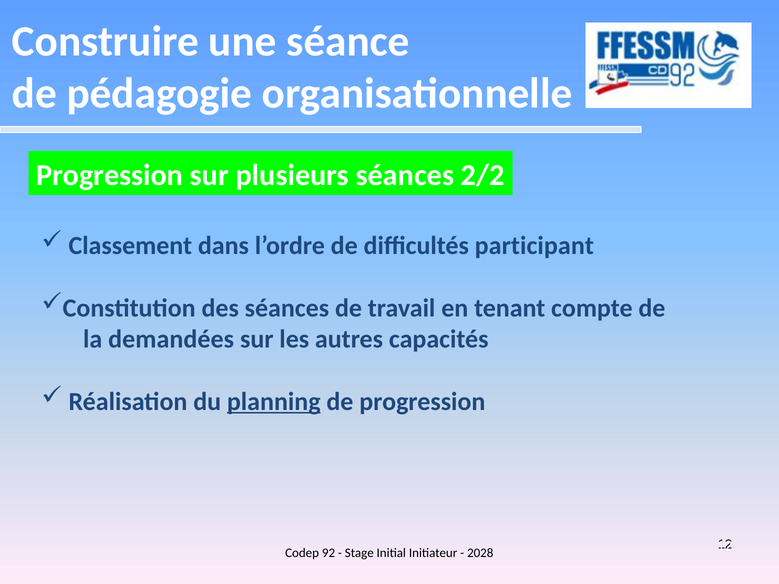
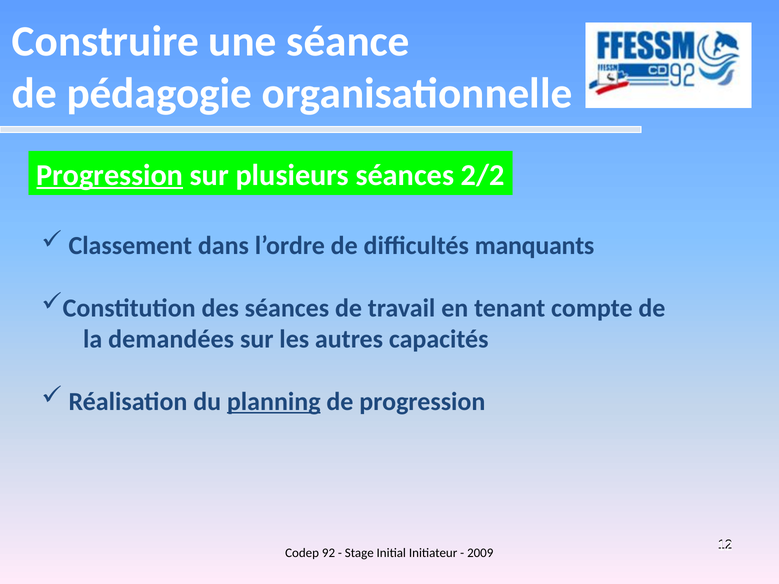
Progression underline: none -> present (110, 175)
participant: participant -> manquants (534, 246)
2028: 2028 -> 2009 (480, 553)
